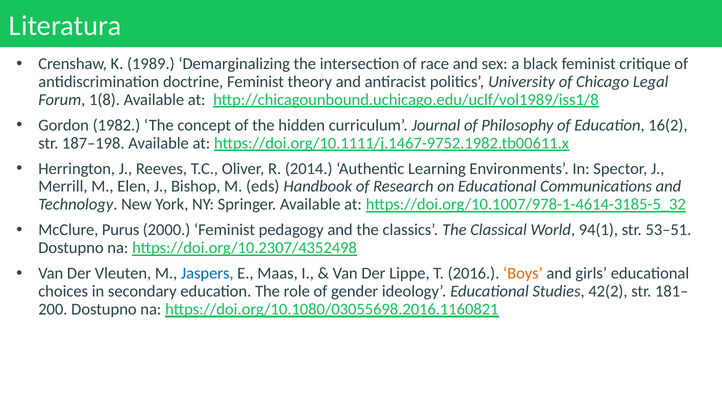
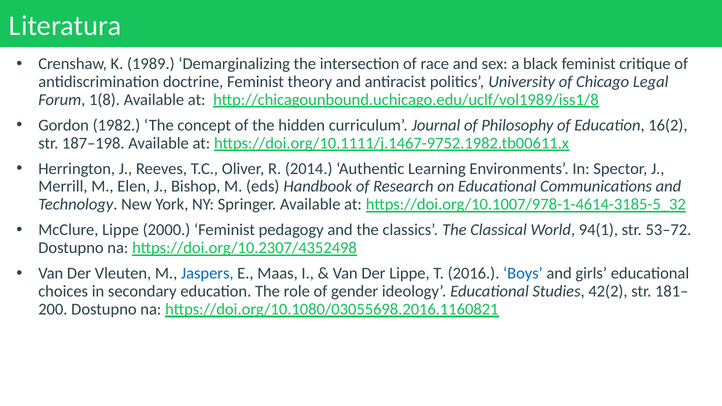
McClure Purus: Purus -> Lippe (121, 230)
53–51: 53–51 -> 53–72 (668, 230)
Boys colour: orange -> blue (523, 274)
